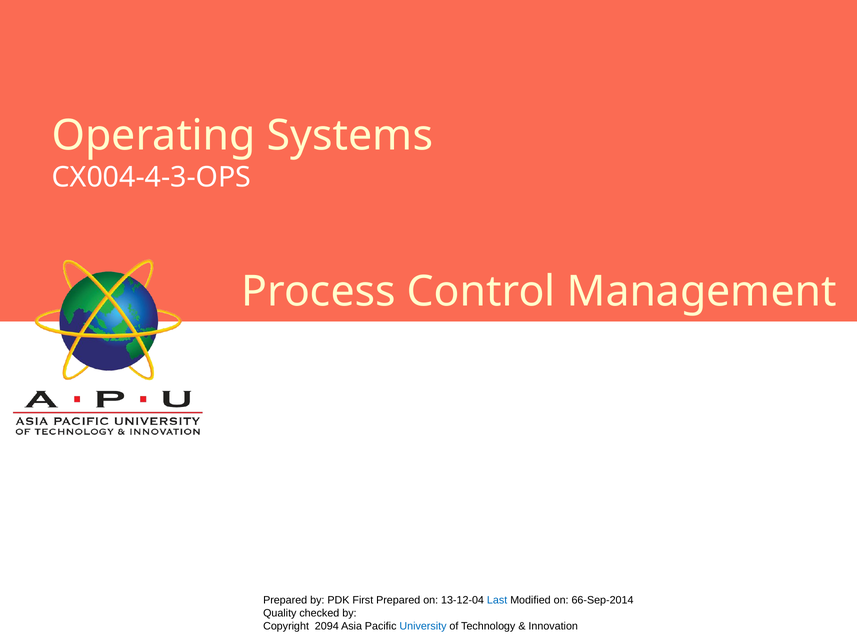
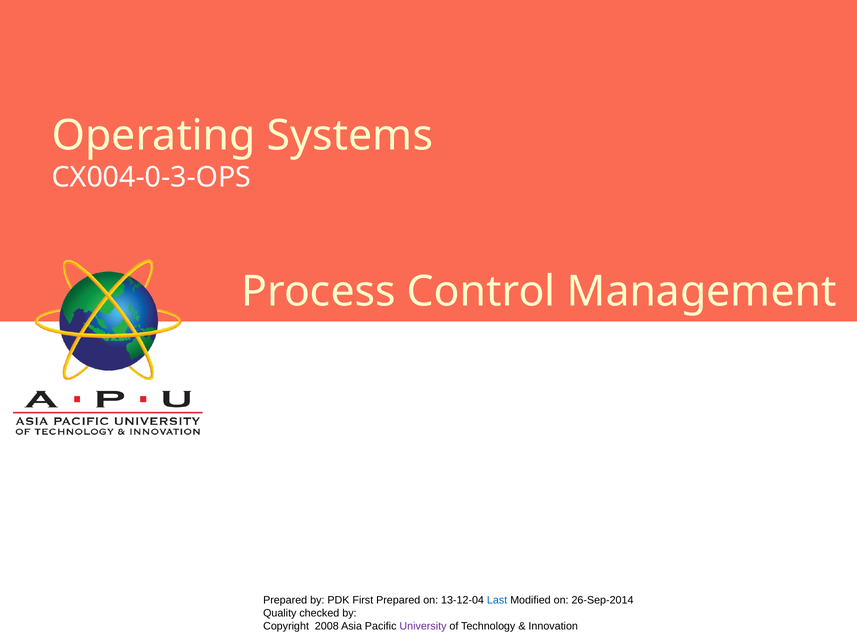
CX004-4-3-OPS: CX004-4-3-OPS -> CX004-0-3-OPS (151, 177)
66-Sep-2014: 66-Sep-2014 -> 26-Sep-2014 (602, 600)
2094: 2094 -> 2008 (327, 626)
University colour: blue -> purple (423, 626)
